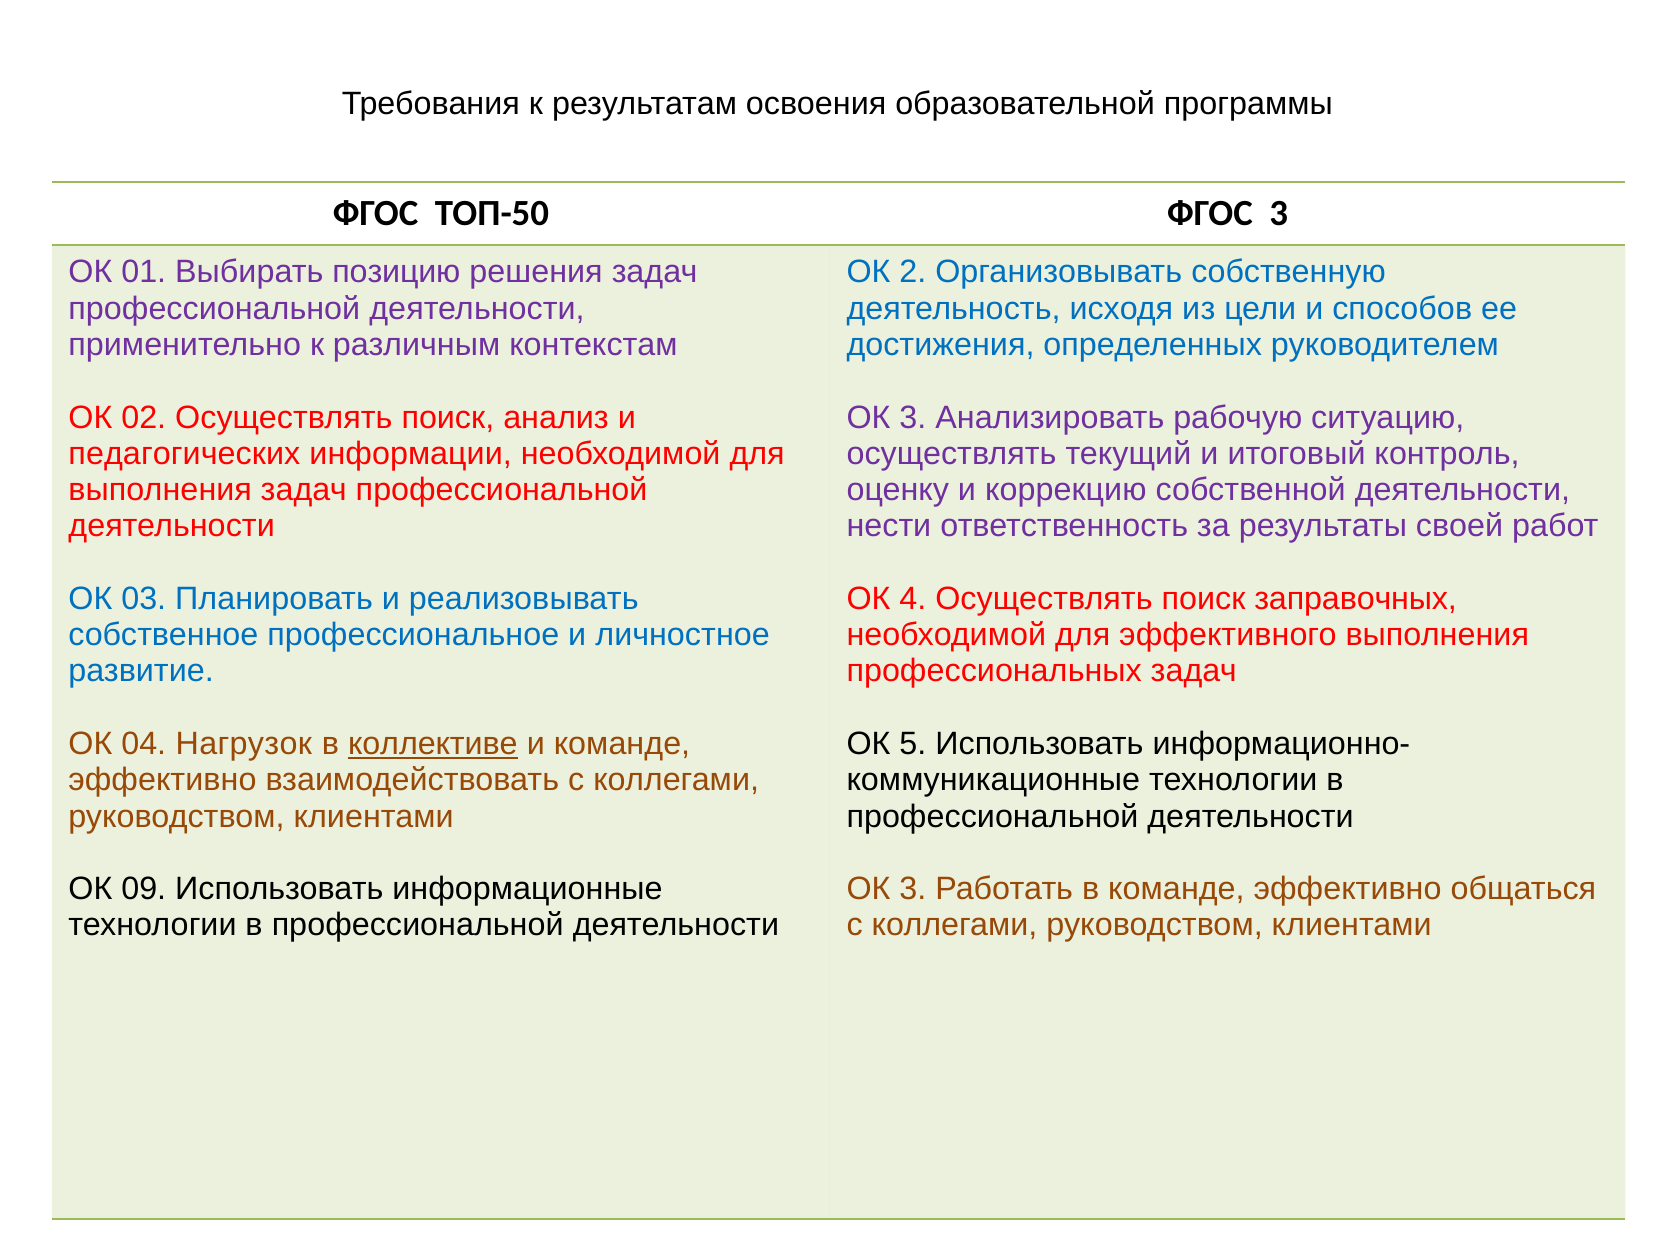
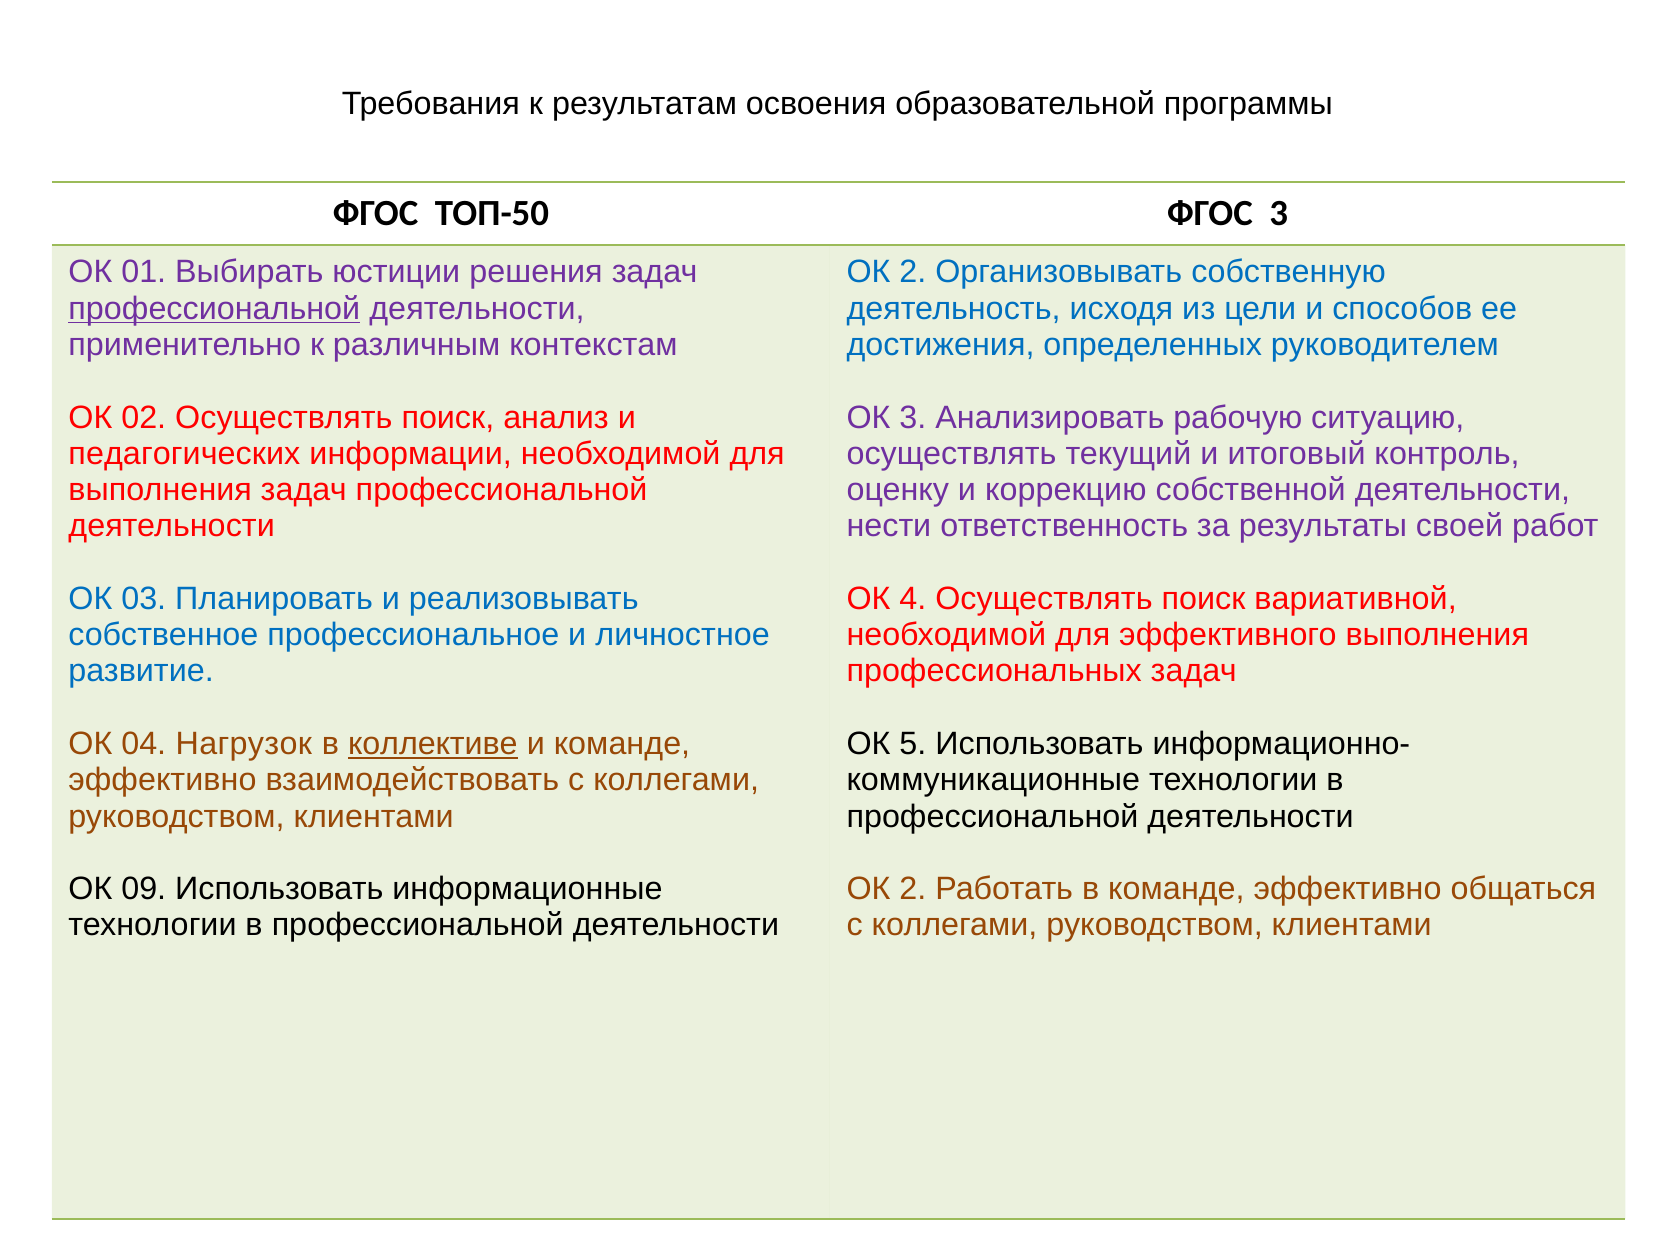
позицию: позицию -> юстиции (396, 272)
профессиональной underline: none -> present (214, 309)
заправочных: заправочных -> вариативной (1356, 599)
3: 3 -> 2 (913, 889)
